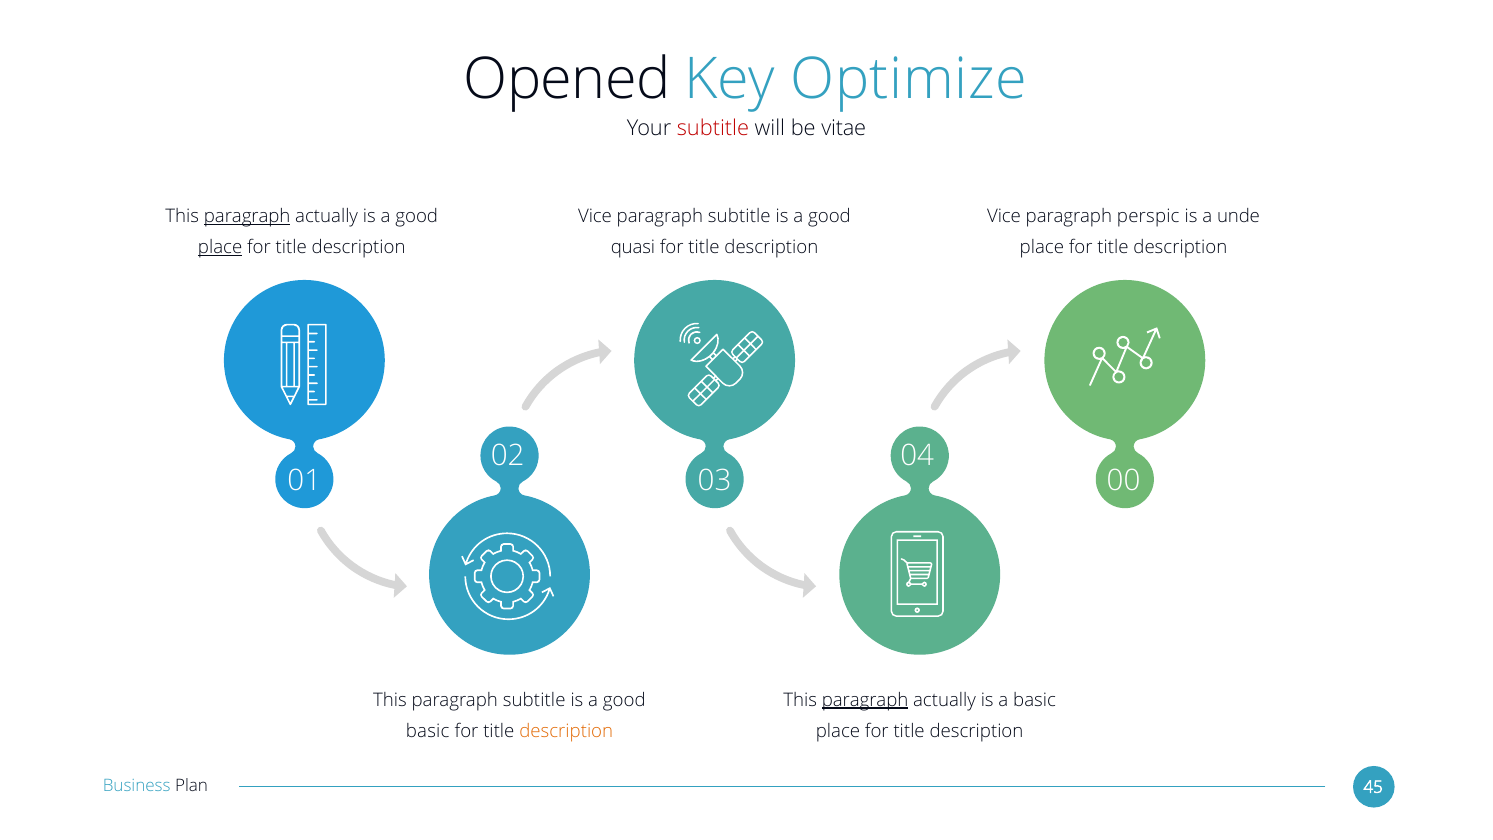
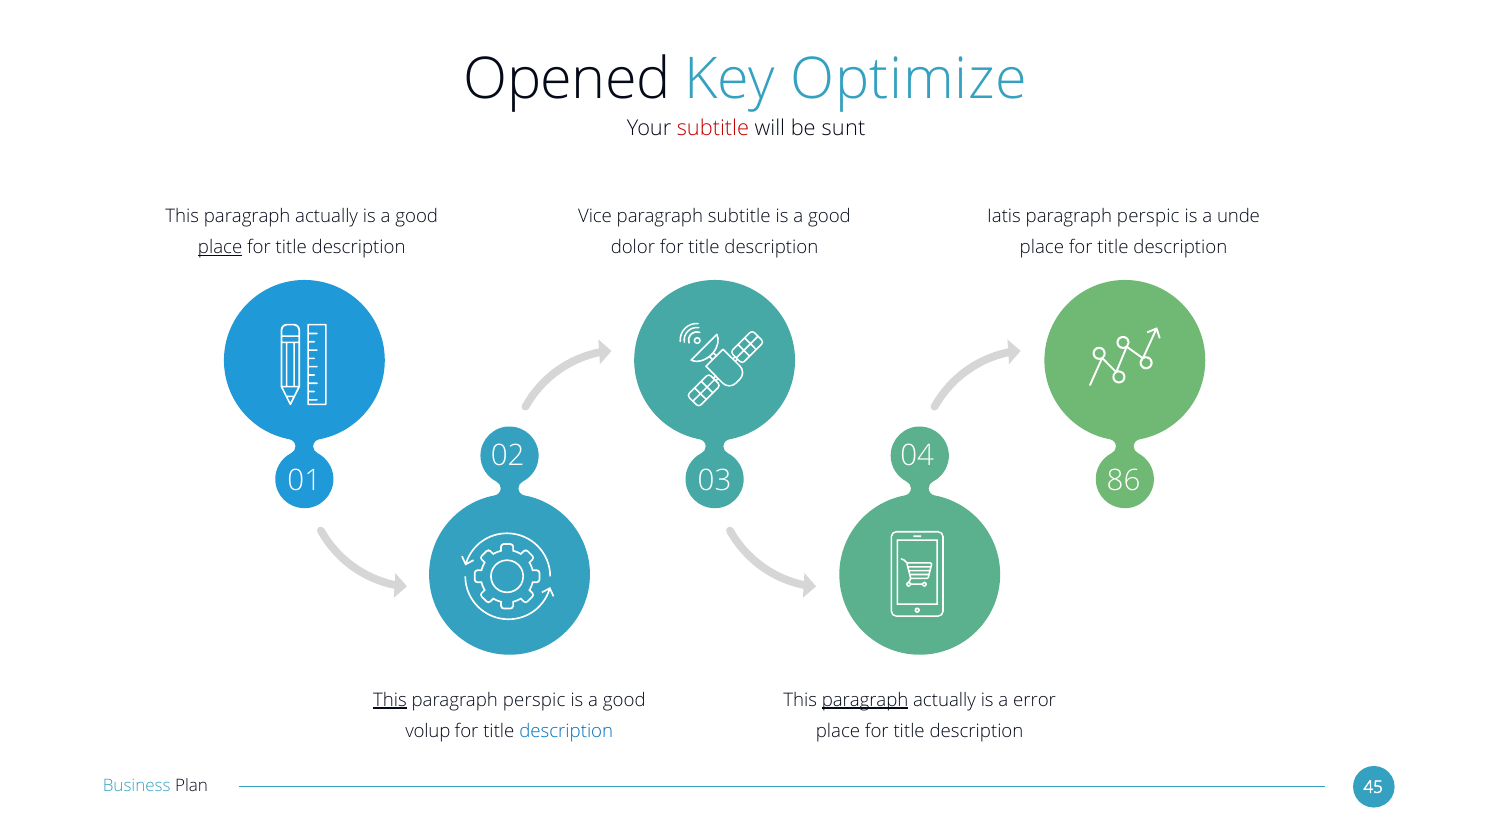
vitae: vitae -> sunt (843, 128)
paragraph underline: present -> none (247, 216)
Vice: Vice -> Iatis (1004, 216)
quasi: quasi -> dolor (633, 247)
00: 00 -> 86 (1124, 481)
This underline: none -> present (390, 700)
subtitle: subtitle -> perspic (534, 700)
a basic: basic -> error (1035, 700)
basic: basic -> volup (428, 731)
description colour: orange -> blue (566, 731)
